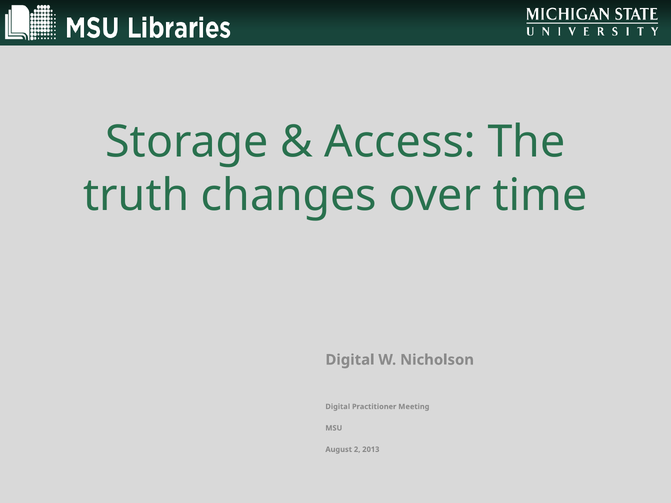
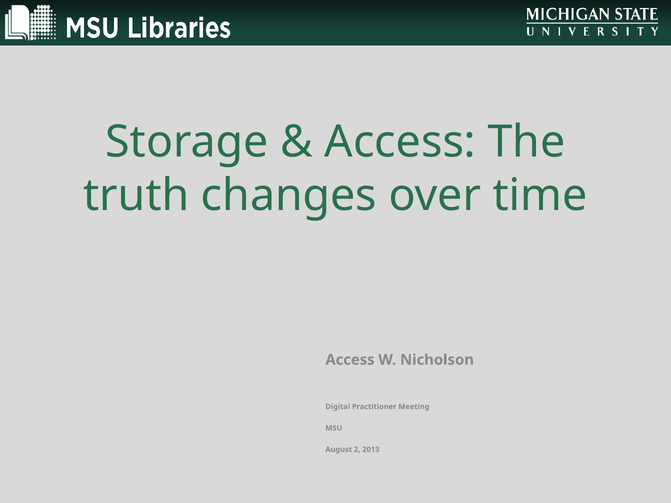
Digital: Digital -> Access (350, 360)
